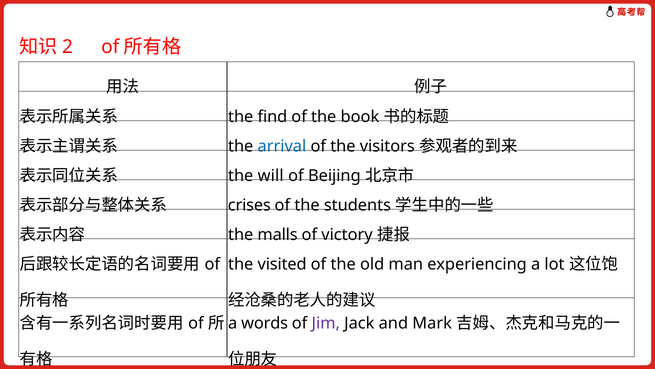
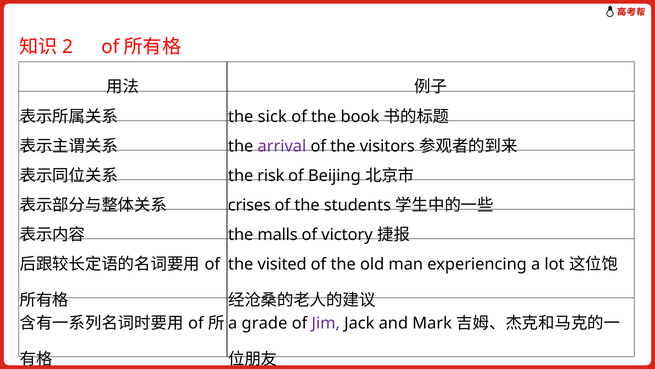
find: find -> sick (272, 116)
arrival colour: blue -> purple (282, 146)
will: will -> risk (271, 175)
words: words -> grade (264, 323)
